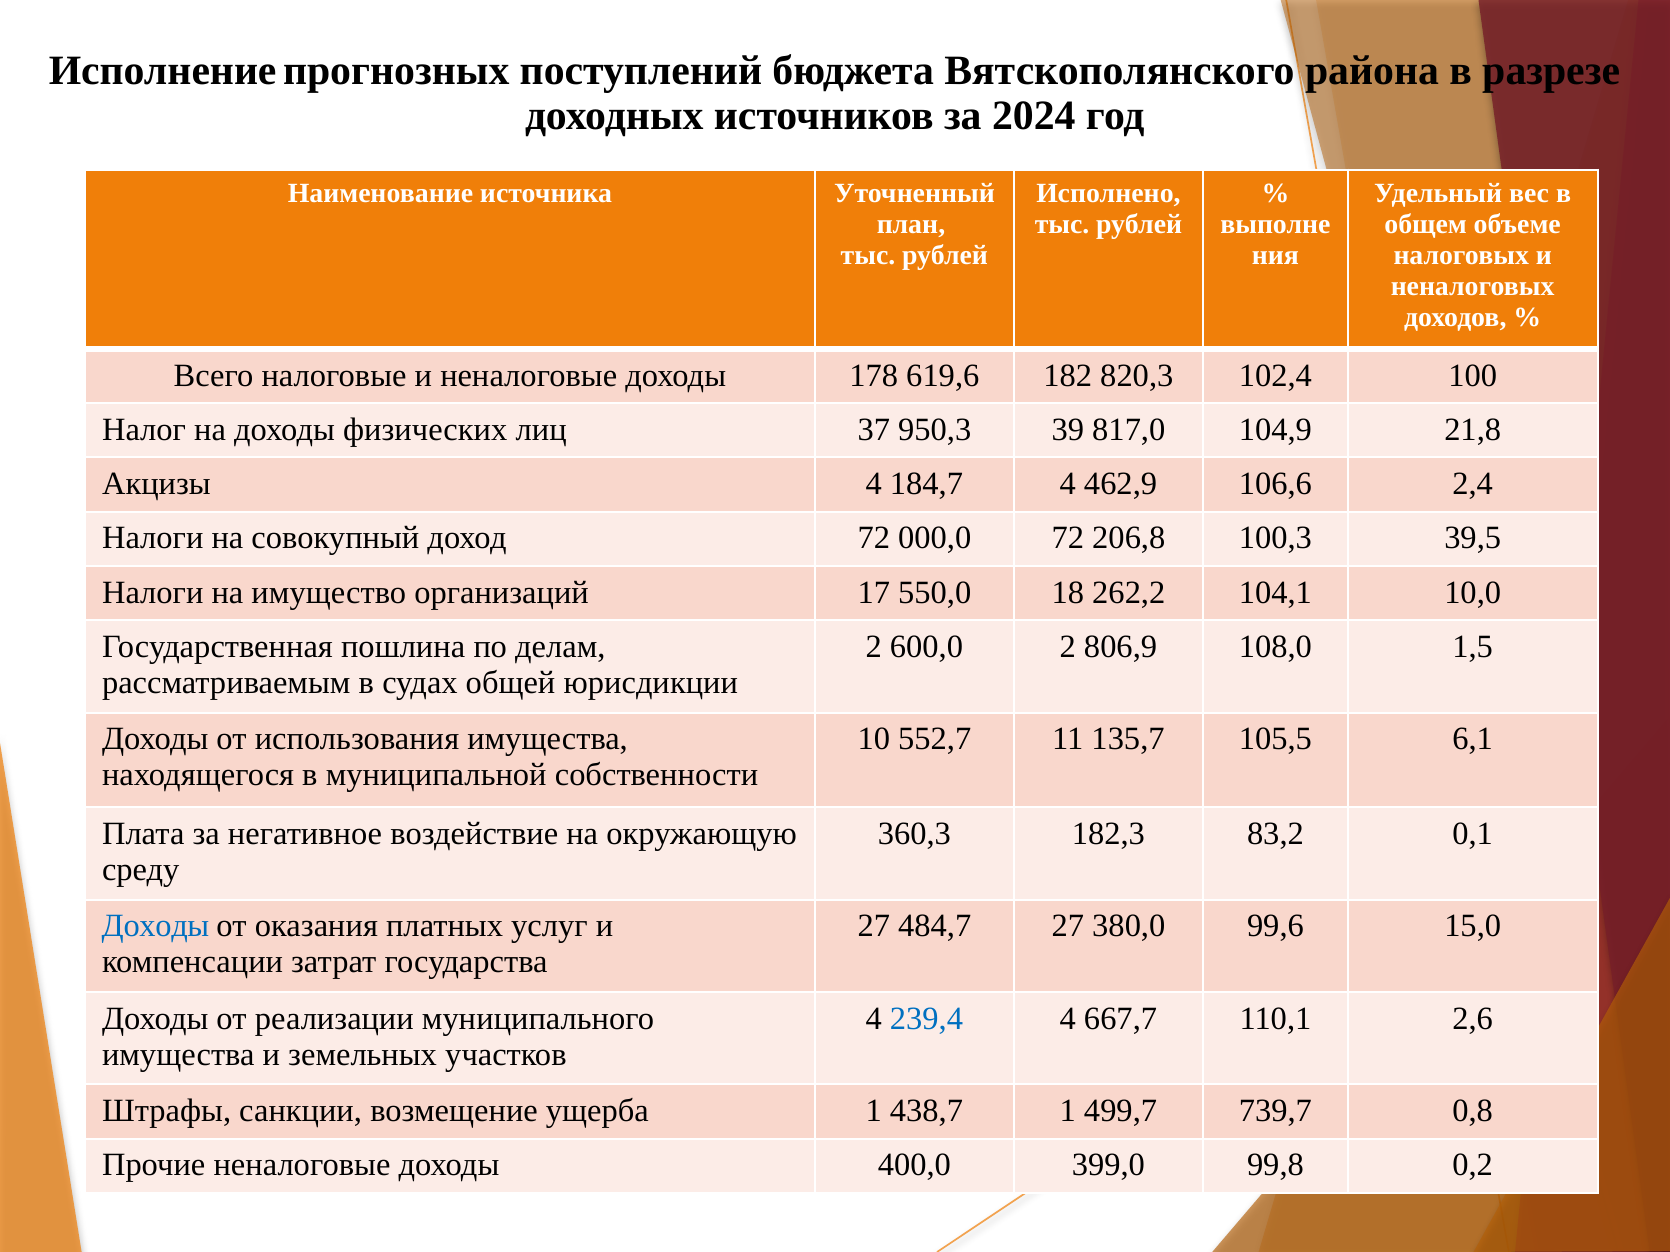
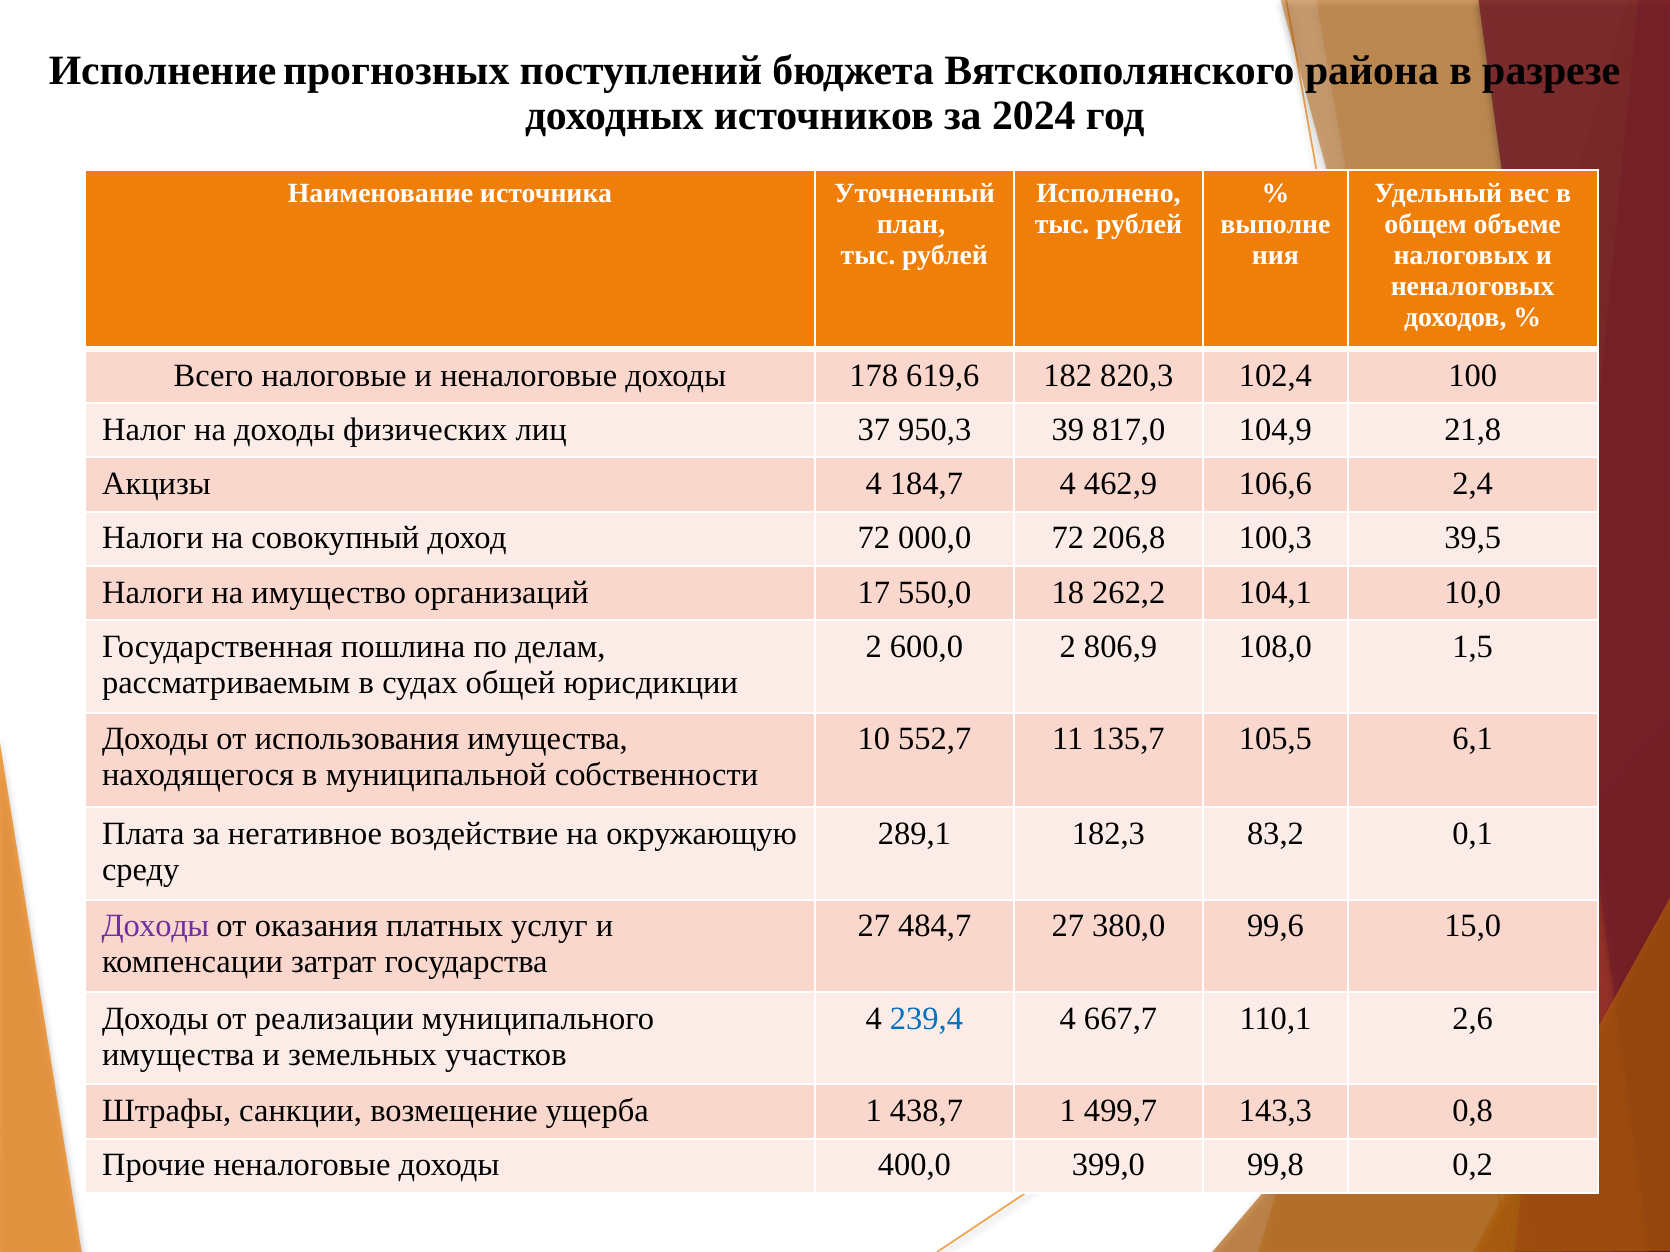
360,3: 360,3 -> 289,1 (914, 834)
Доходы colour: blue -> purple (155, 927)
739,7: 739,7 -> 143,3 (1275, 1111)
